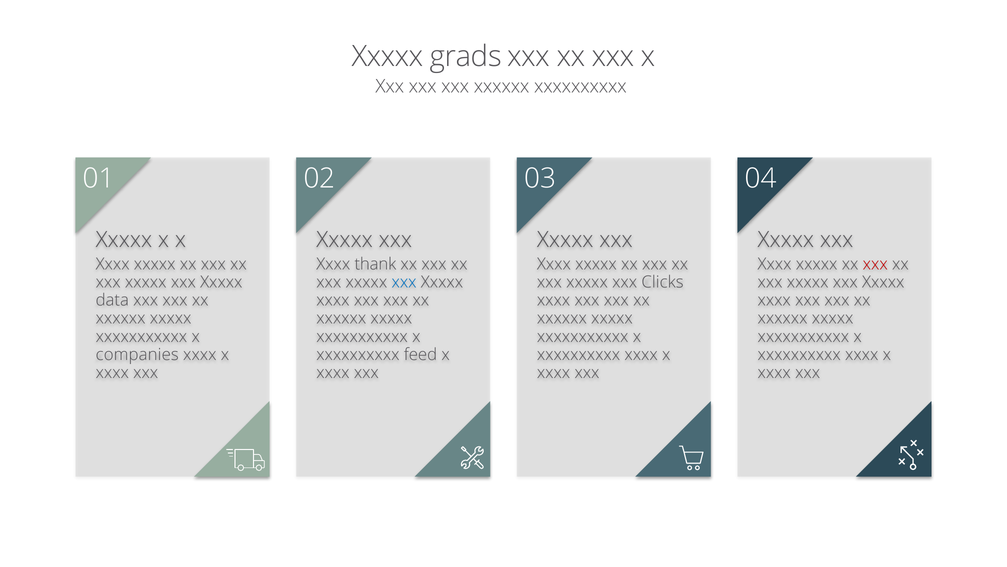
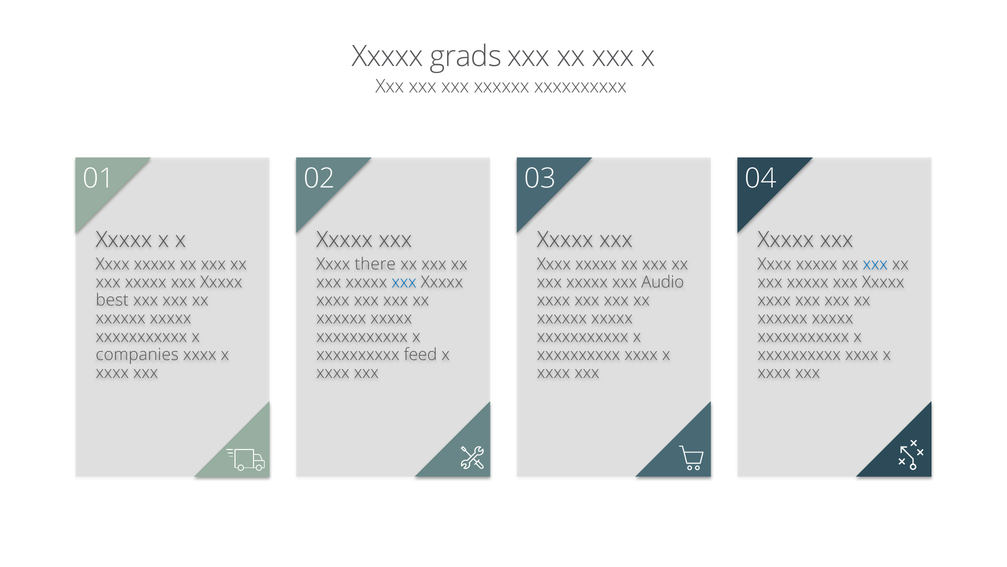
thank: thank -> there (375, 264)
xxx colour: red -> blue (875, 264)
Clicks: Clicks -> Audio (663, 282)
data: data -> best (112, 300)
